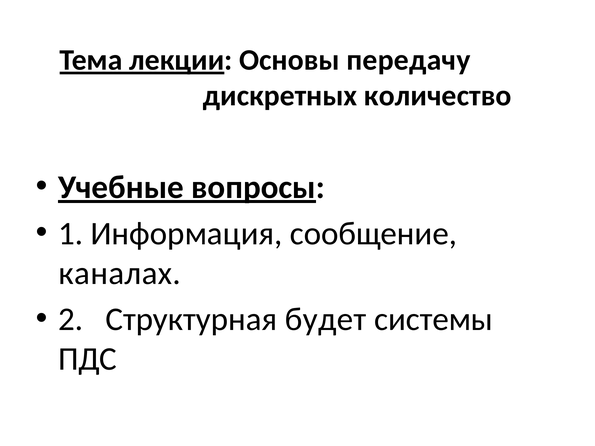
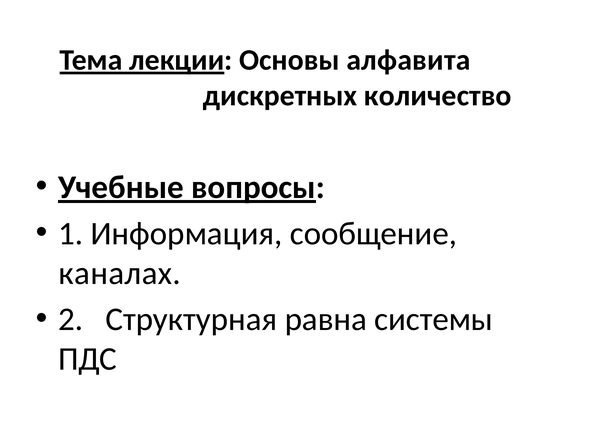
передачу: передачу -> алфавита (408, 60)
будет: будет -> равна (326, 320)
